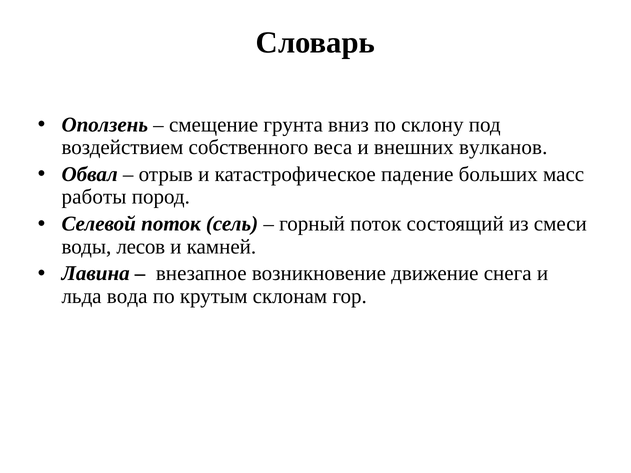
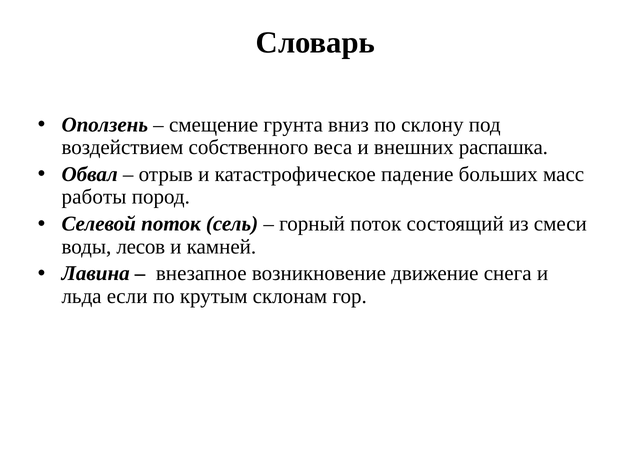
вулканов: вулканов -> распашка (503, 148)
вода: вода -> если (127, 296)
